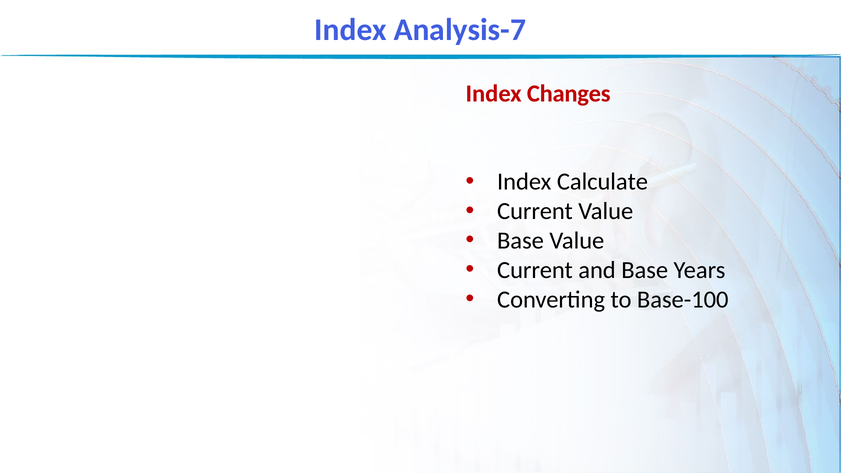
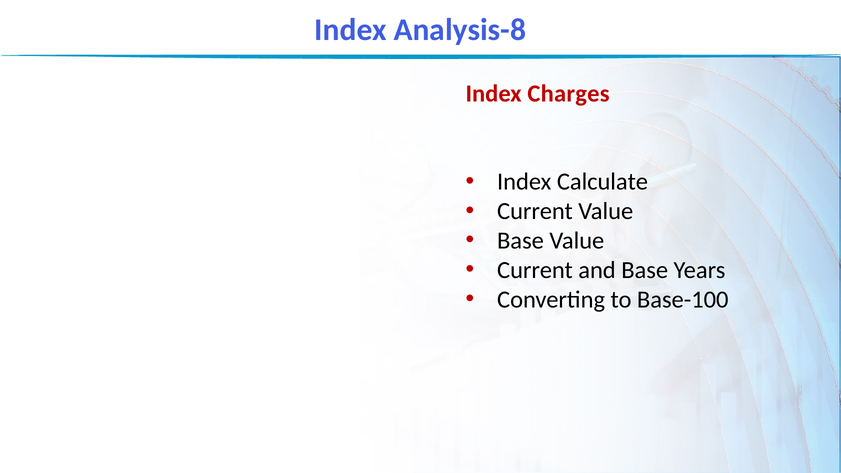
Analysis-7: Analysis-7 -> Analysis-8 (460, 30)
Changes: Changes -> Charges (568, 94)
